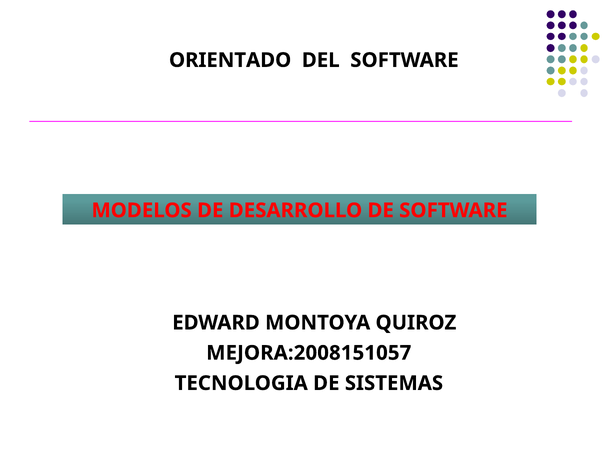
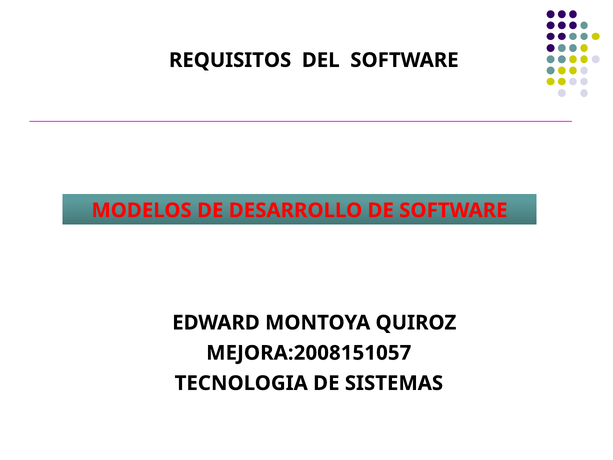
ORIENTADO: ORIENTADO -> REQUISITOS (230, 60)
